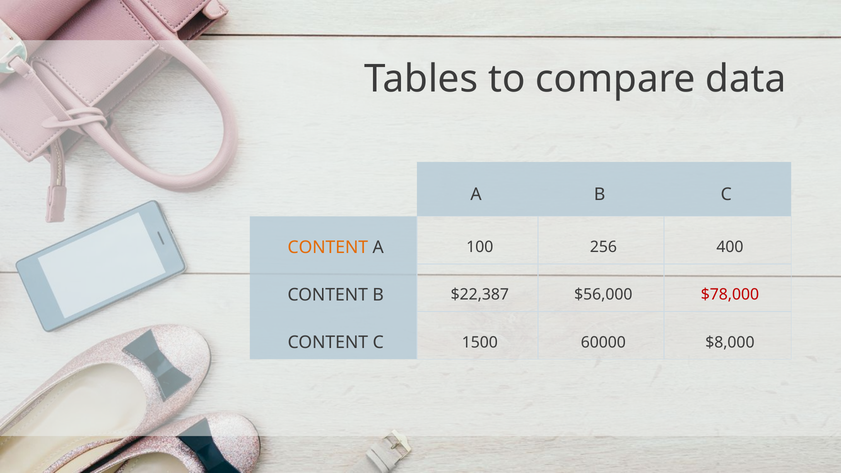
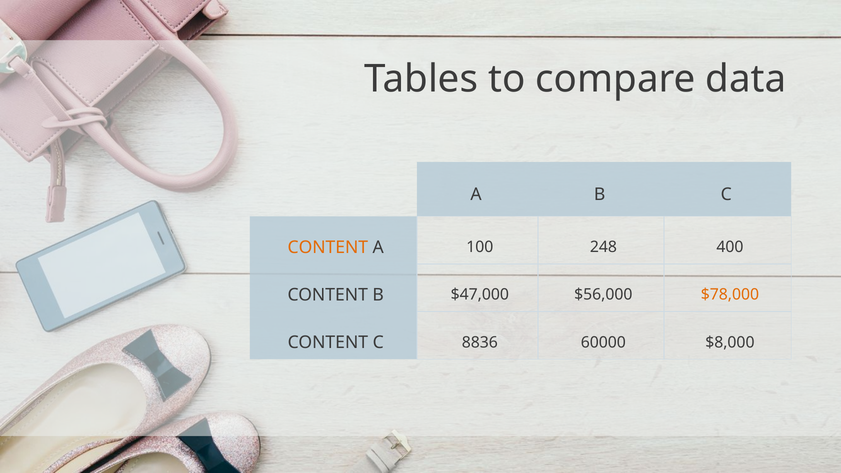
256: 256 -> 248 (603, 247)
$22,387: $22,387 -> $47,000 (480, 295)
$78,000 colour: red -> orange (730, 295)
1500: 1500 -> 8836 (480, 342)
